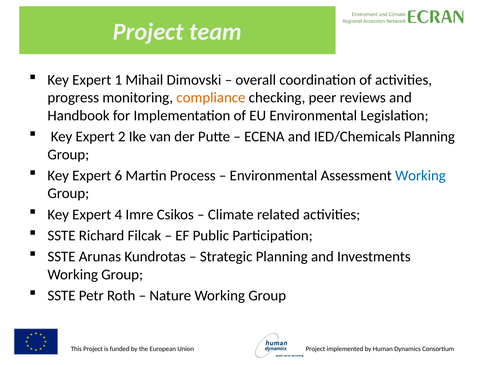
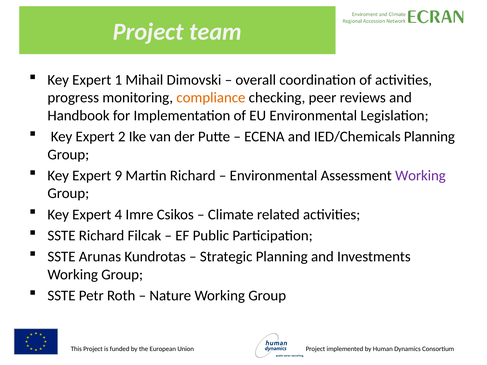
6: 6 -> 9 (118, 176)
Martin Process: Process -> Richard (193, 176)
Working colour: blue -> purple (420, 176)
